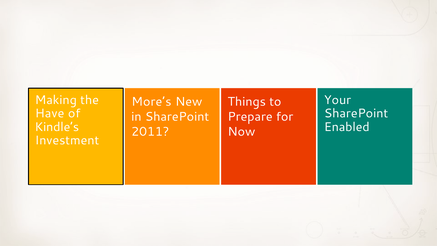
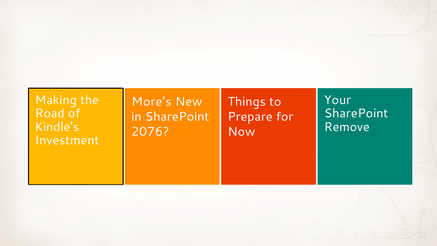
Have: Have -> Road (50, 113)
Enabled: Enabled -> Remove (347, 127)
2011: 2011 -> 2076 (150, 132)
